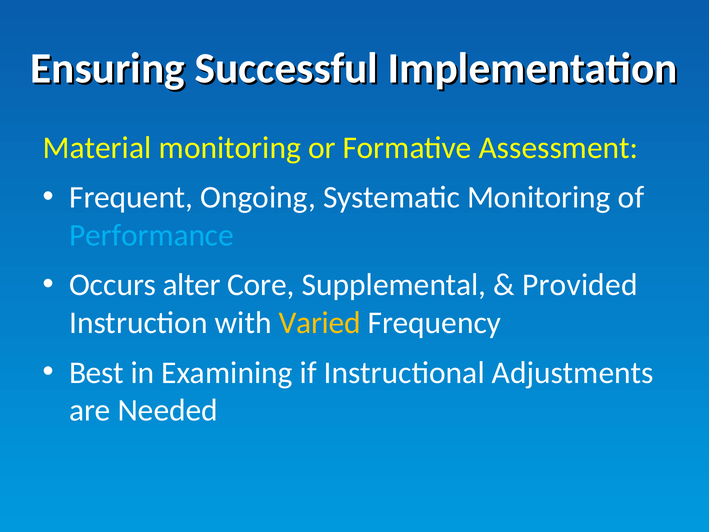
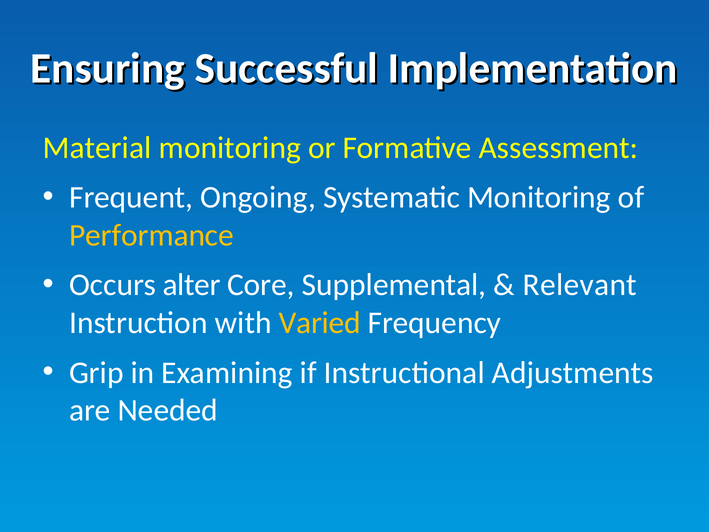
Performance colour: light blue -> yellow (151, 235)
Provided: Provided -> Relevant (580, 285)
Best: Best -> Grip (96, 372)
